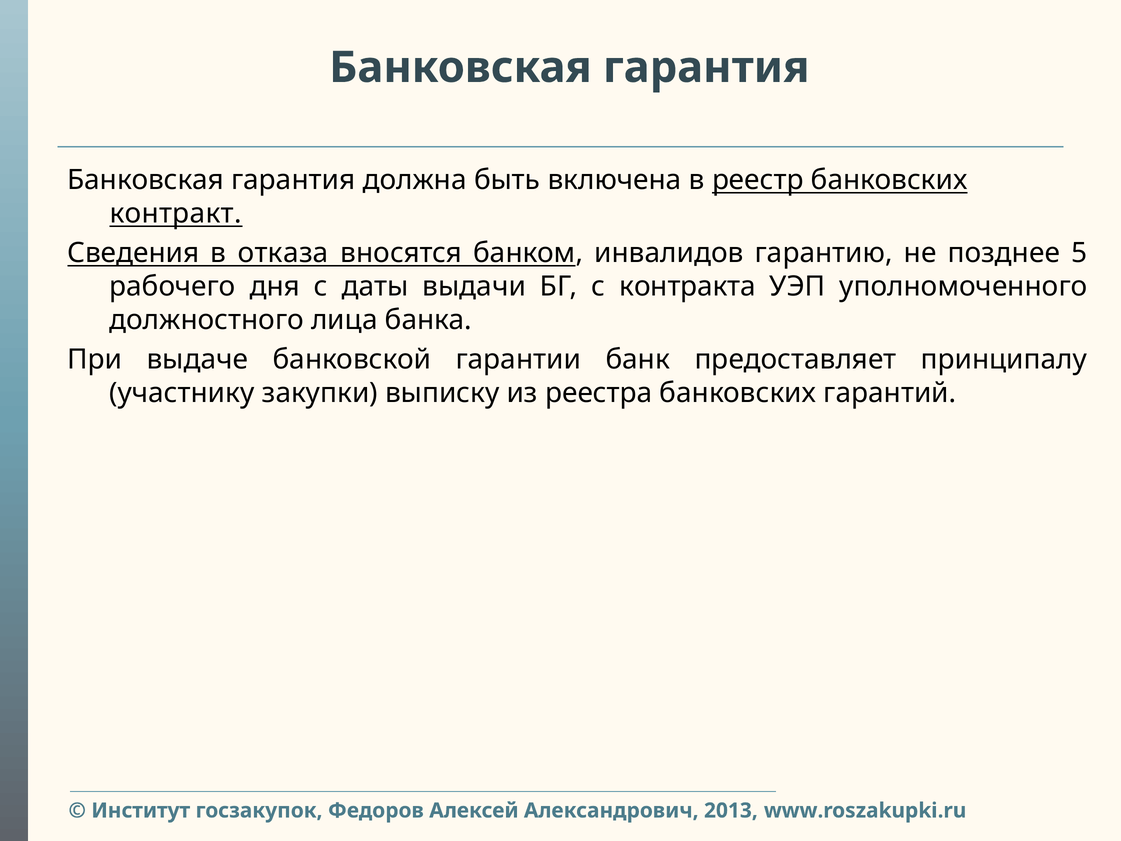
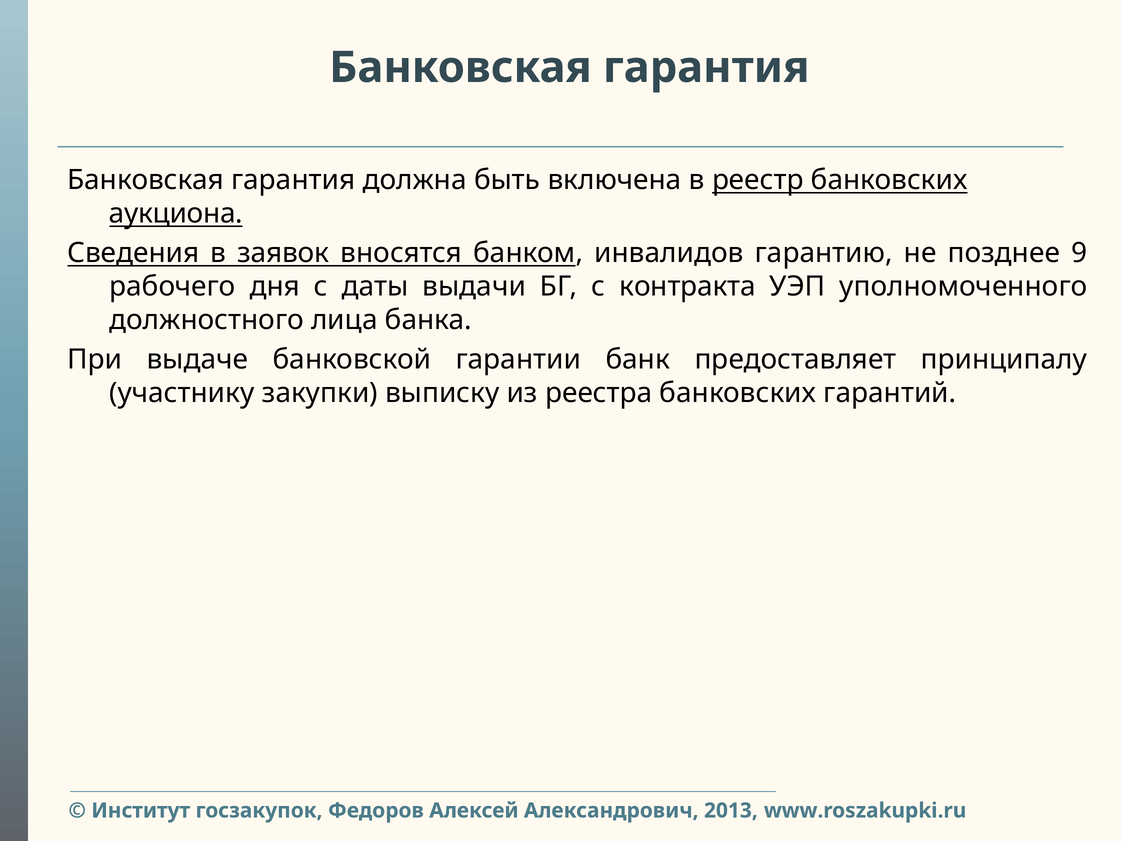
контракт: контракт -> аукциона (176, 214)
отказа: отказа -> заявок (283, 253)
5: 5 -> 9 (1079, 253)
